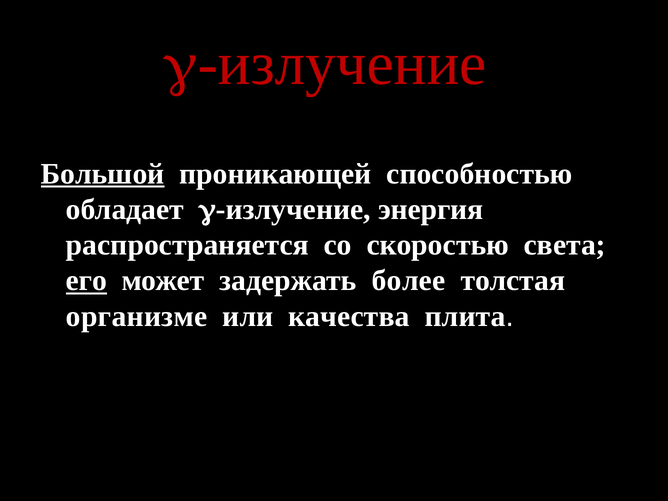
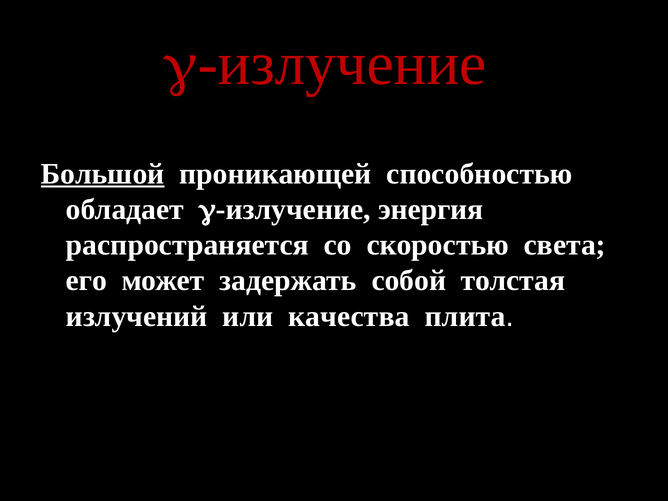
его underline: present -> none (86, 281)
более: более -> собой (409, 281)
организме: организме -> излучений (137, 316)
